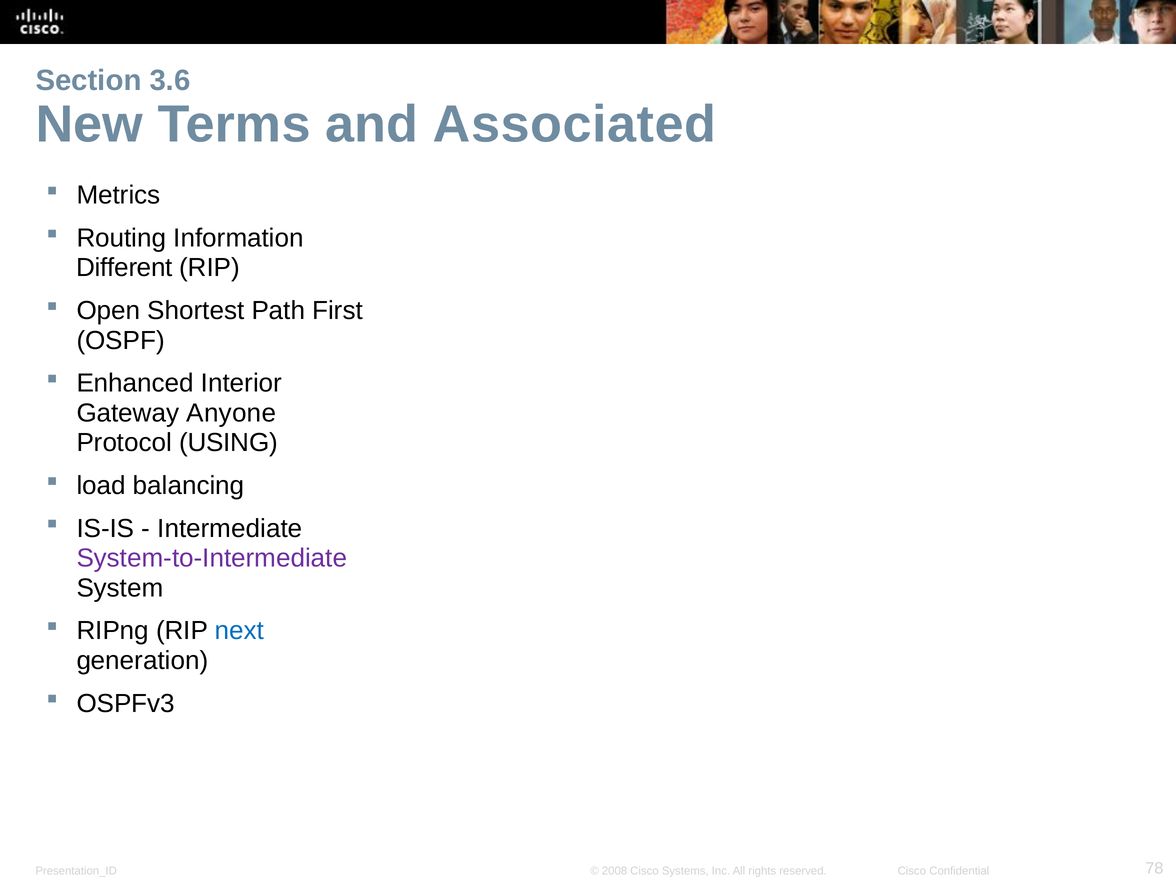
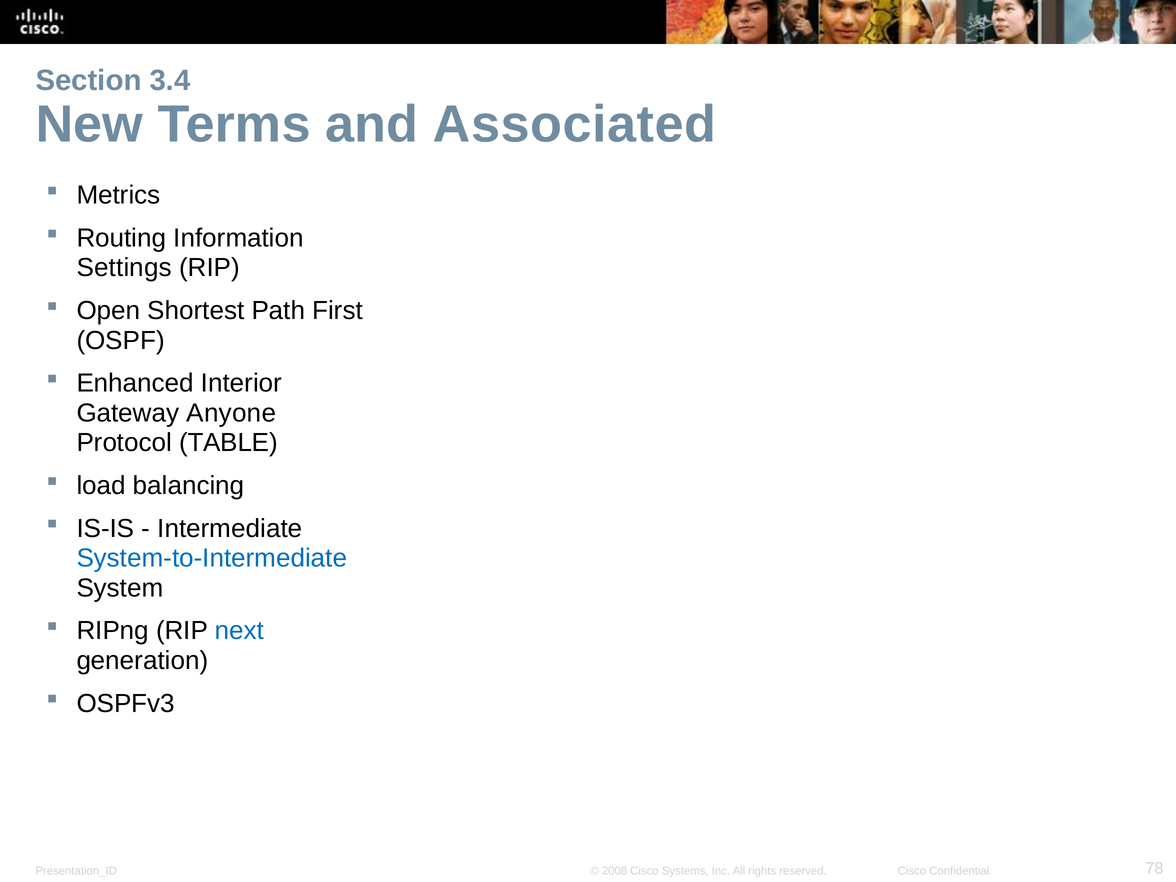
3.6: 3.6 -> 3.4 (170, 81)
Different: Different -> Settings (124, 268)
USING: USING -> TABLE (228, 443)
System-to-Intermediate colour: purple -> blue (212, 558)
